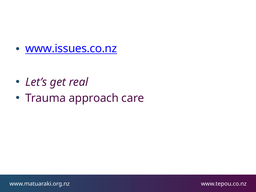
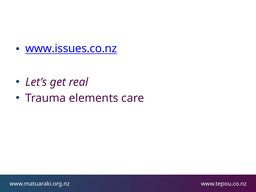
approach: approach -> elements (94, 98)
